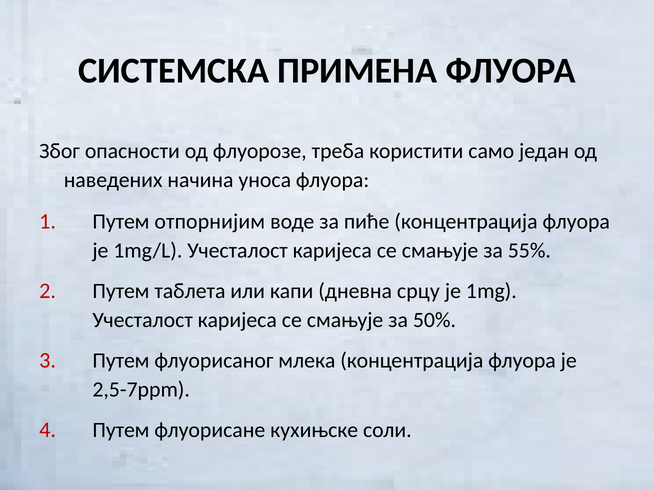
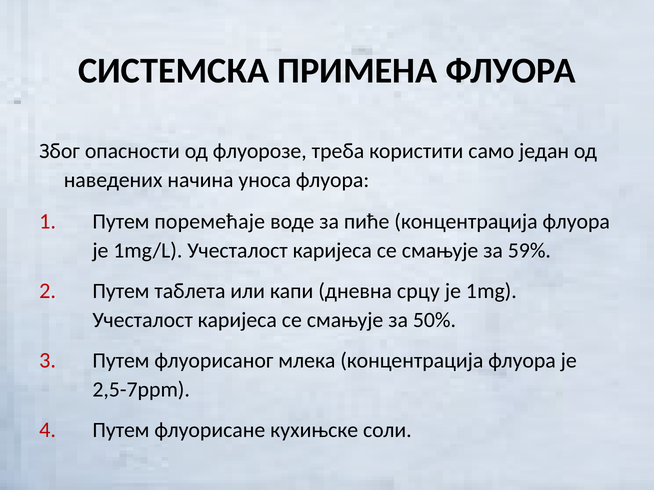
отпорнијим: отпорнијим -> поремећаје (210, 222)
55%: 55% -> 59% (529, 251)
